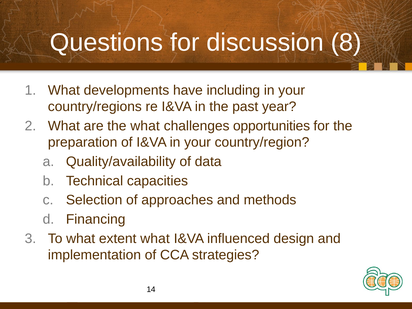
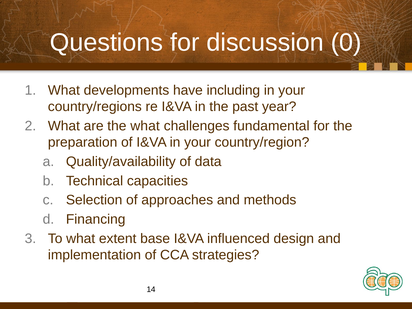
8: 8 -> 0 (346, 42)
opportunities: opportunities -> fundamental (271, 126)
extent what: what -> base (155, 239)
